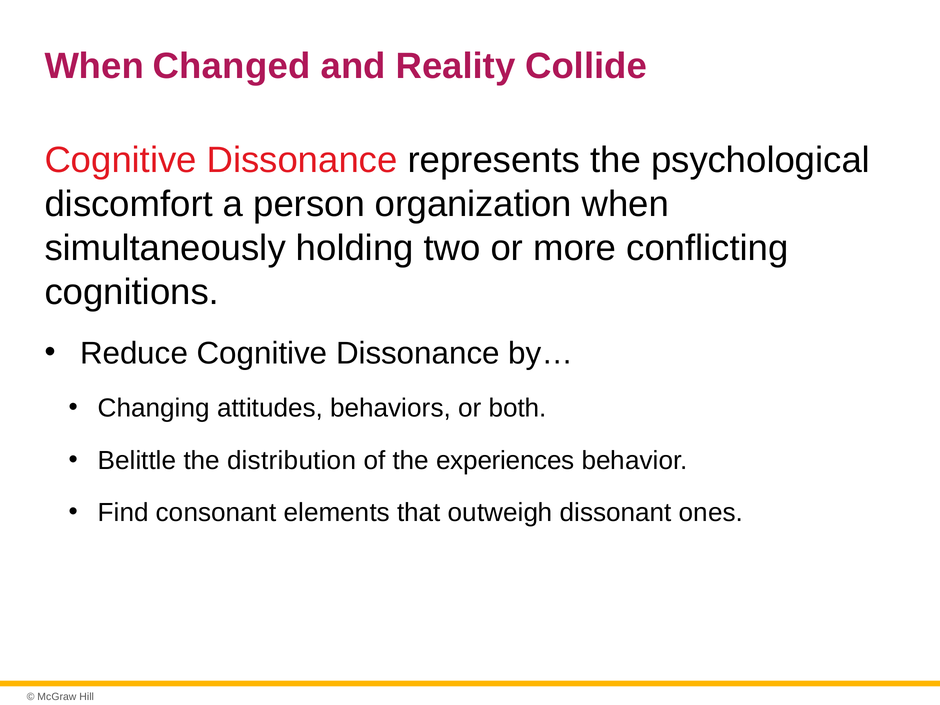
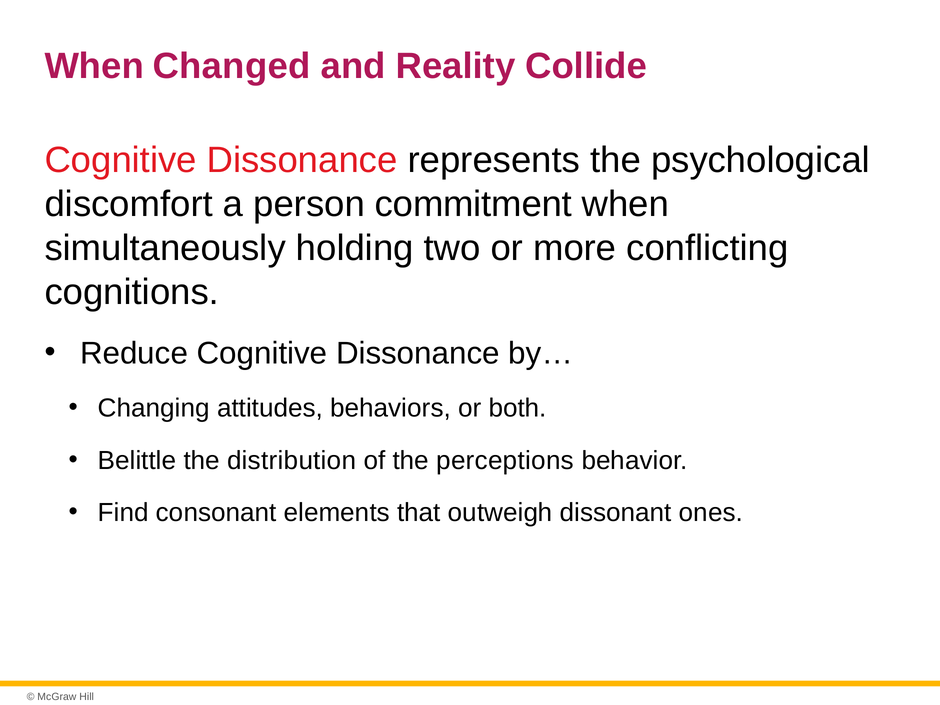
organization: organization -> commitment (473, 204)
experiences: experiences -> perceptions (505, 461)
